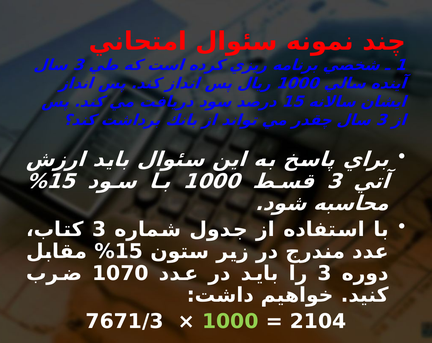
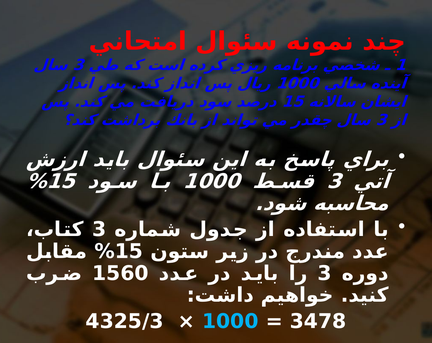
1070: 1070 -> 1560 (120, 273)
7671/3: 7671/3 -> 4325/3 (125, 321)
1000 colour: light green -> light blue (230, 321)
2104: 2104 -> 3478 (318, 321)
